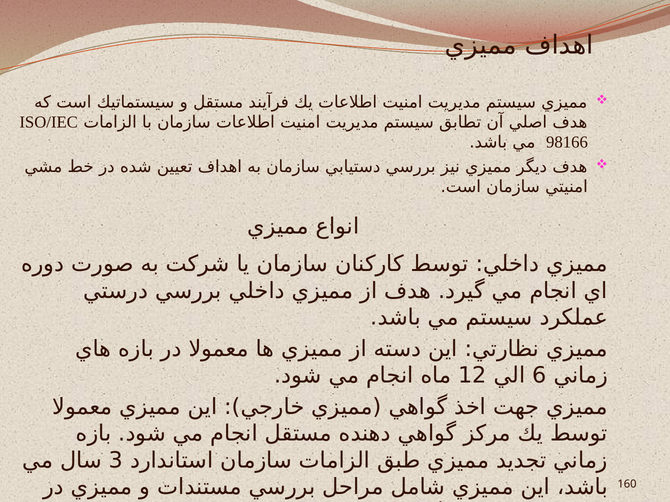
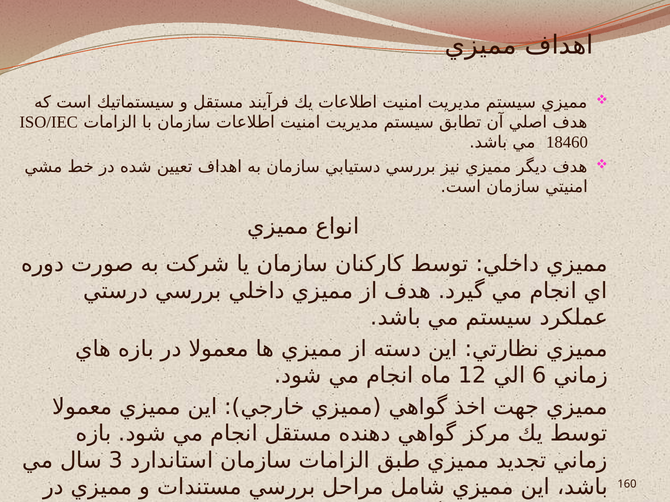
98166: 98166 -> 18460 (567, 142)
